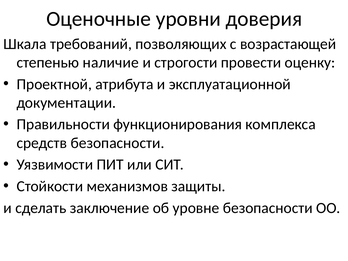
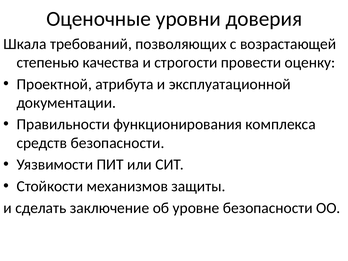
наличие: наличие -> качества (111, 63)
